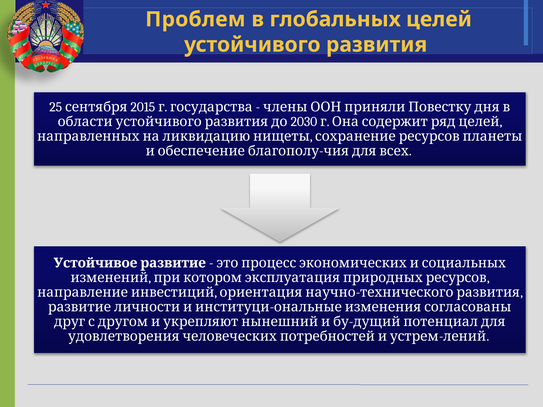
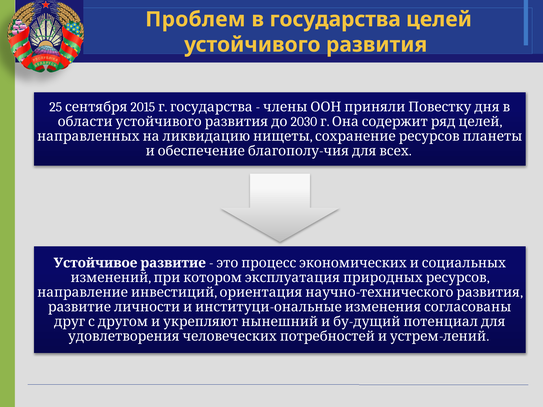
в глобальных: глобальных -> государства (335, 19)
